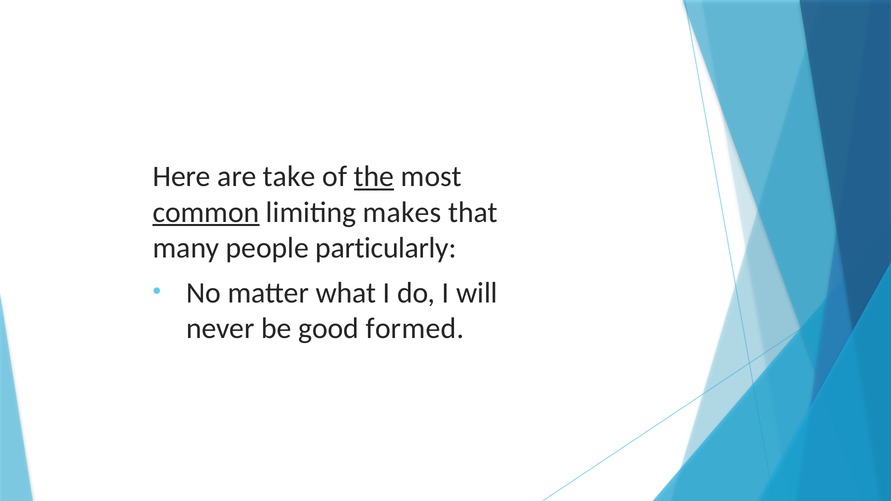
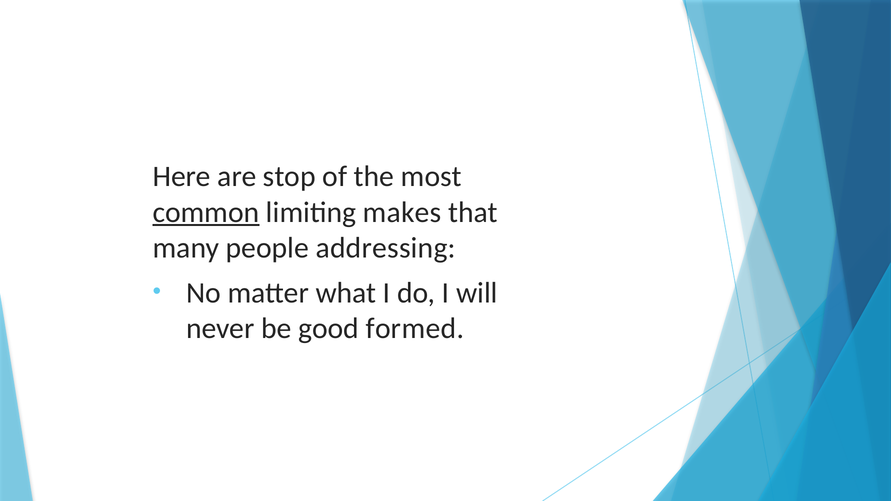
take: take -> stop (289, 177)
the underline: present -> none (374, 177)
particularly: particularly -> addressing (386, 248)
